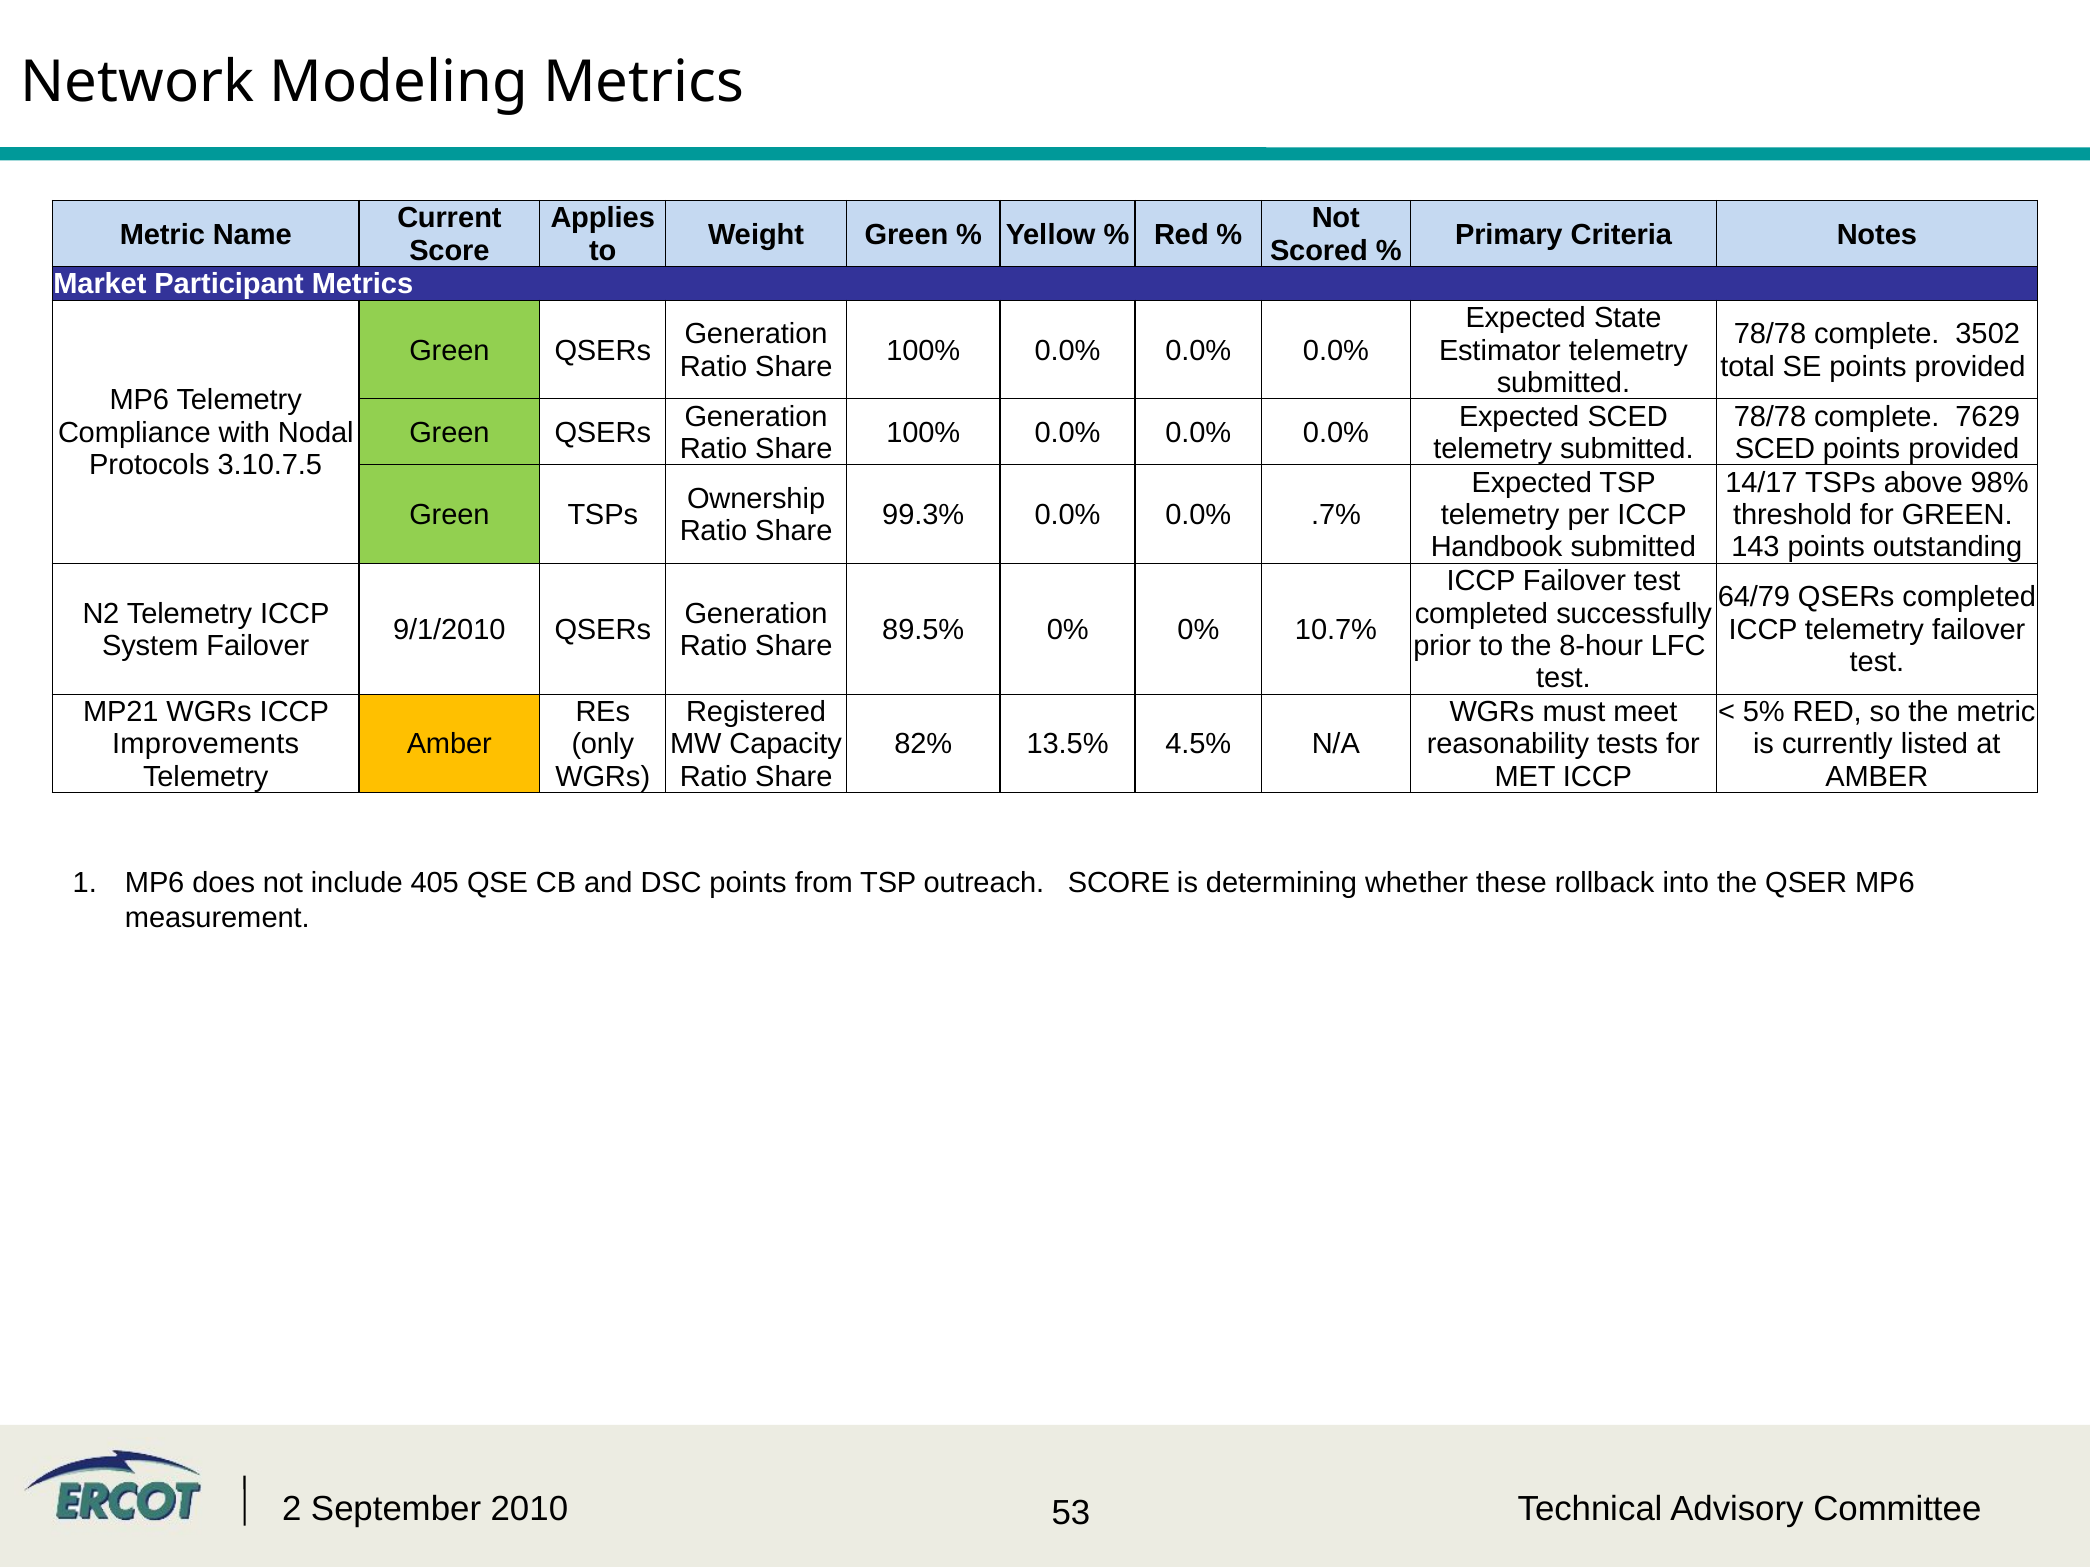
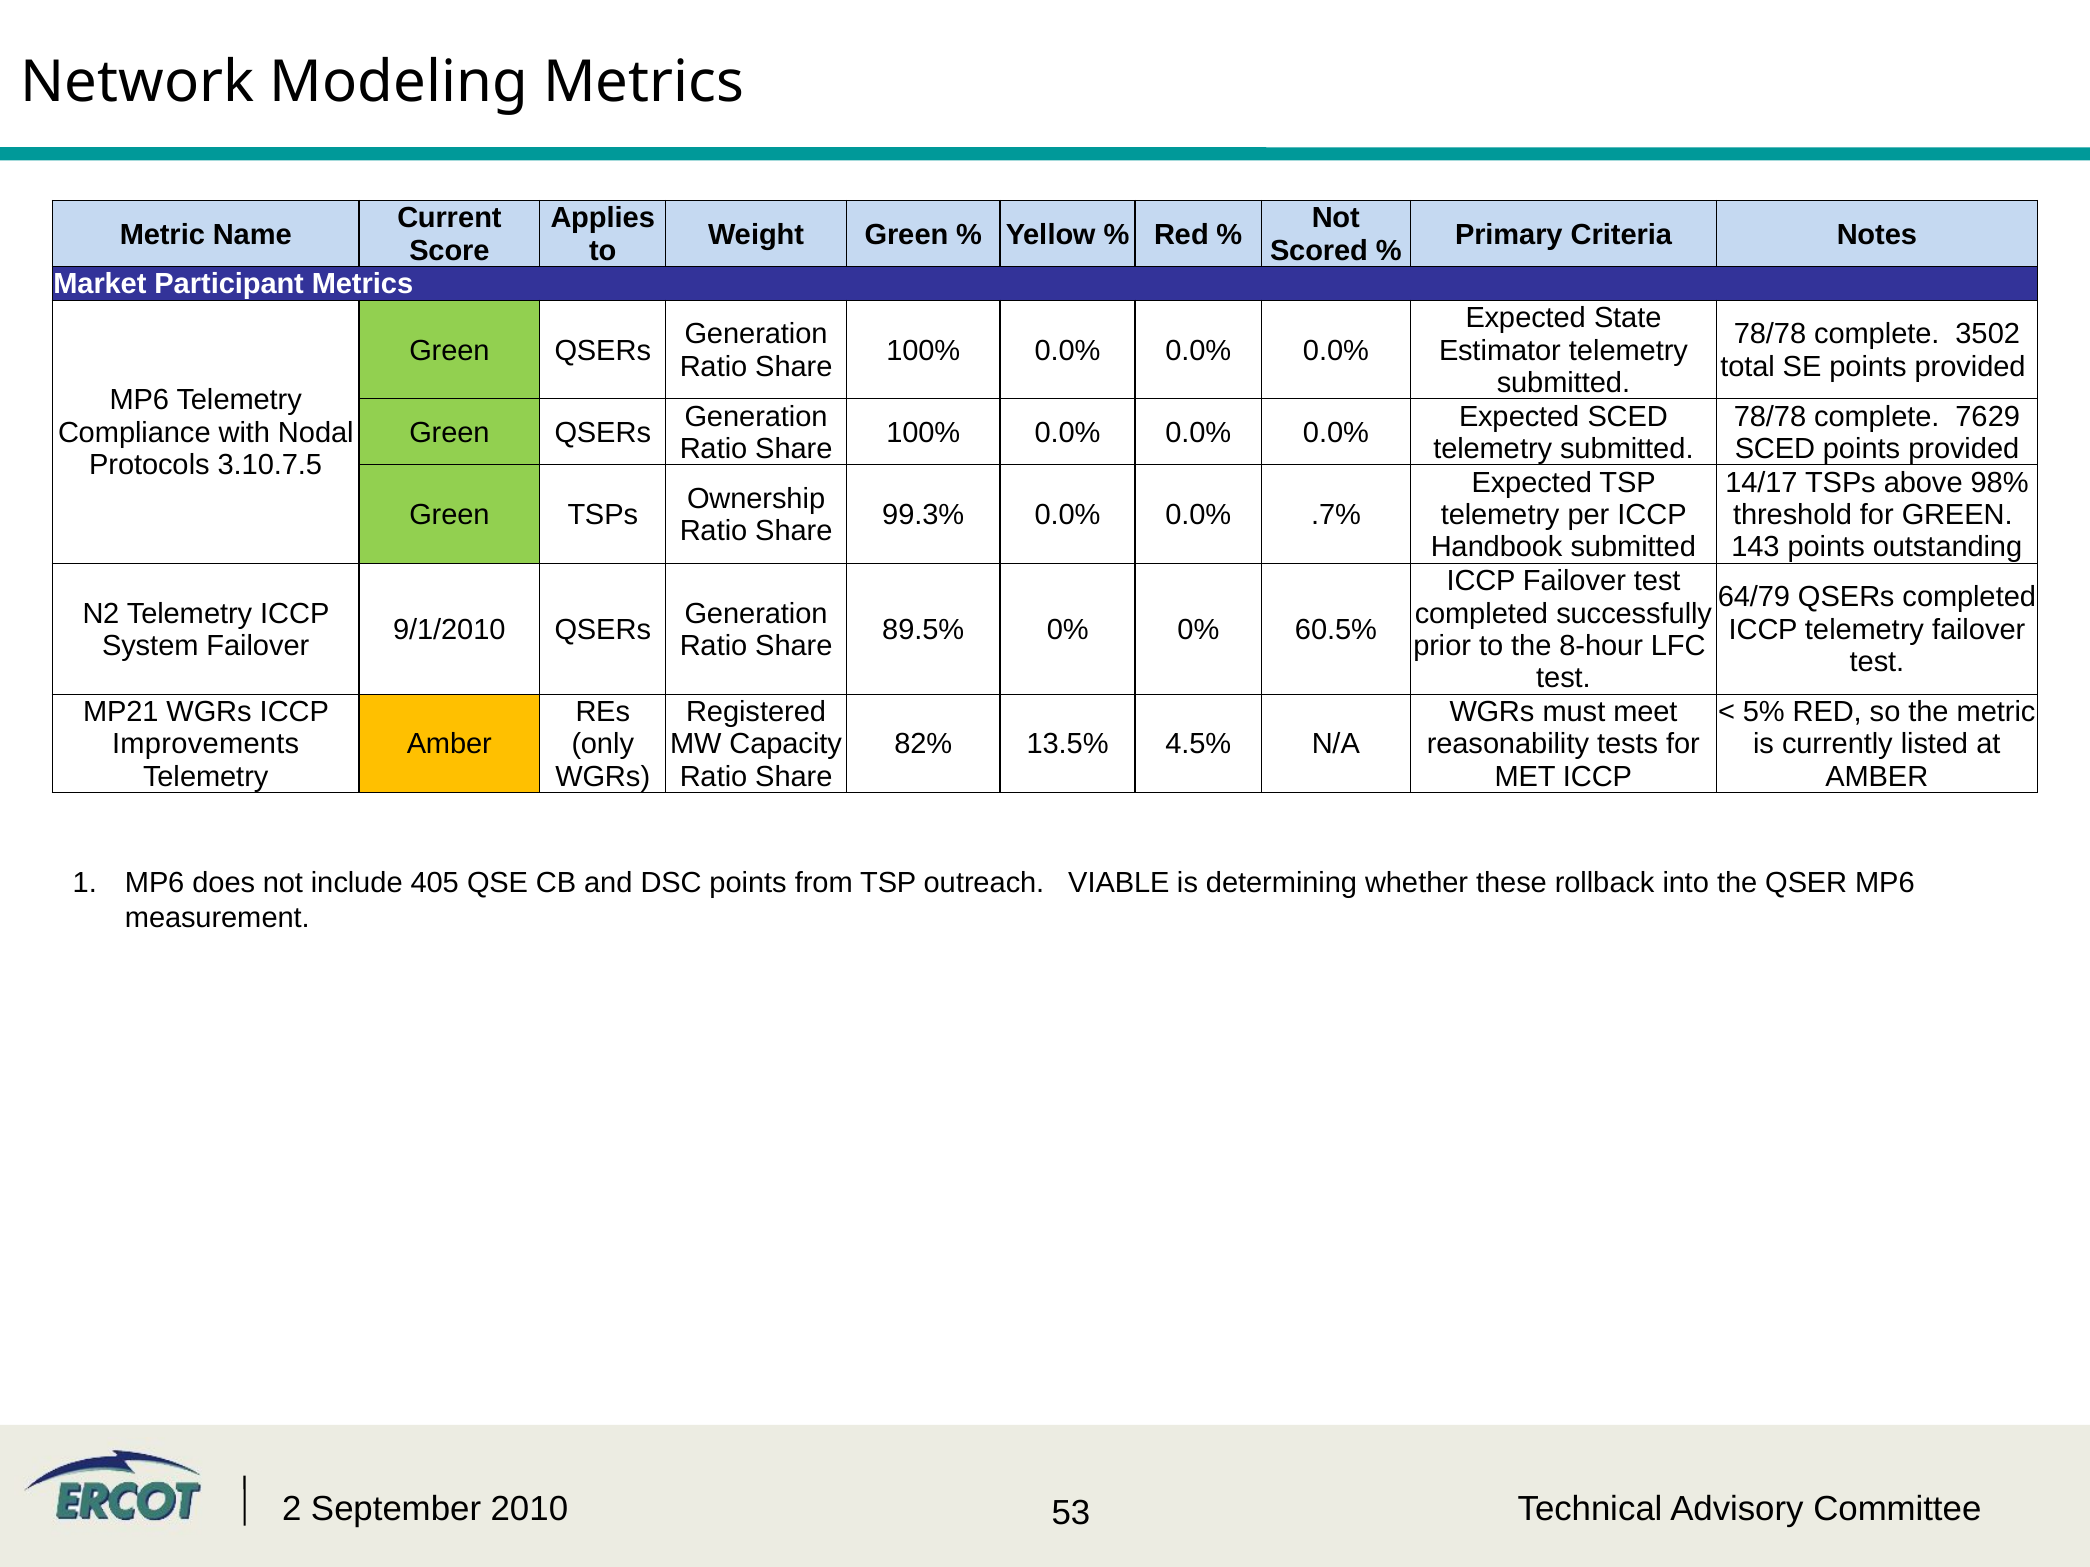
10.7%: 10.7% -> 60.5% (1336, 630)
outreach SCORE: SCORE -> VIABLE (1119, 883)
